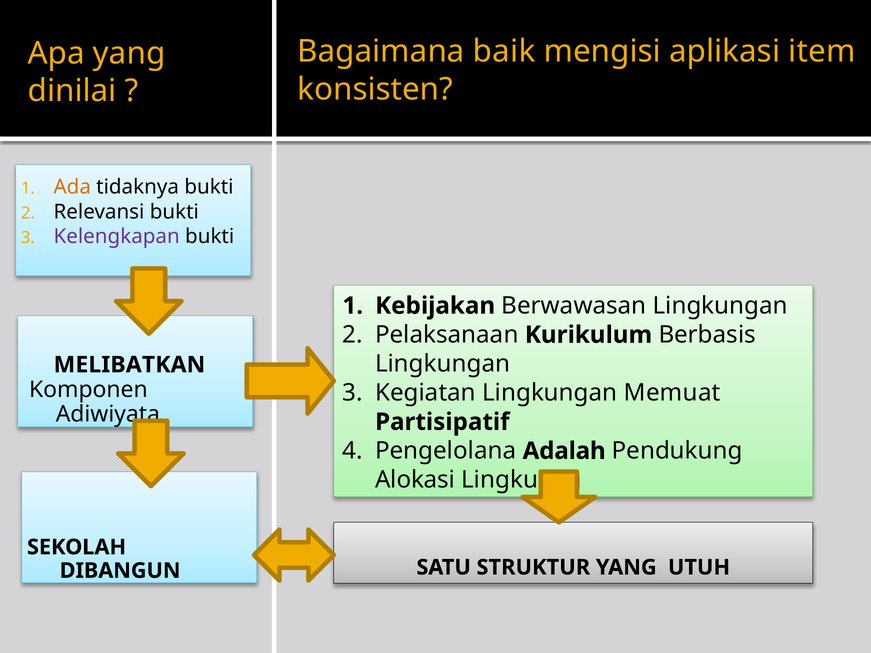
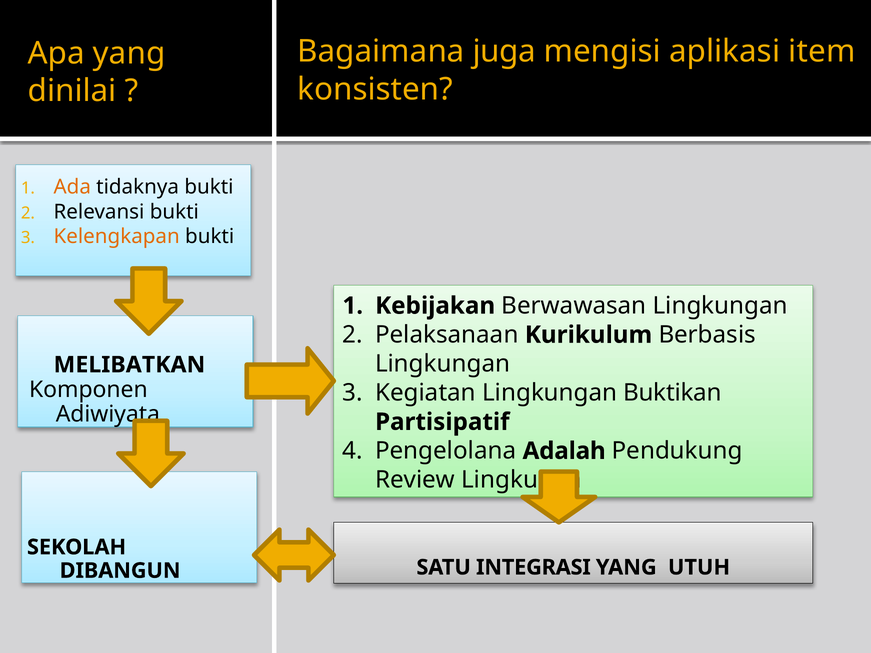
baik: baik -> juga (504, 52)
Kelengkapan colour: purple -> orange (117, 237)
Memuat: Memuat -> Buktikan (672, 393)
Alokasi: Alokasi -> Review (415, 480)
STRUKTUR: STRUKTUR -> INTEGRASI (533, 568)
